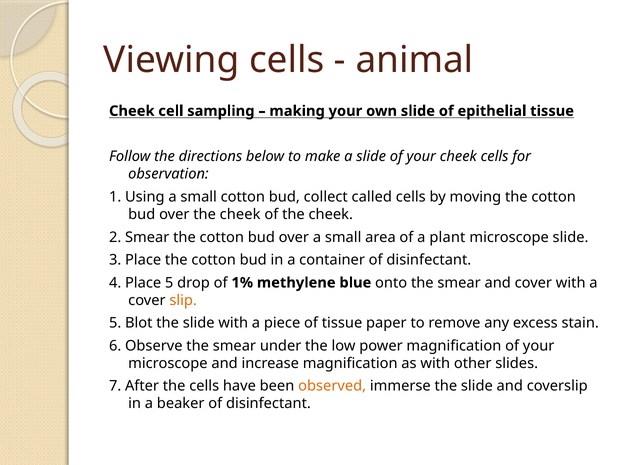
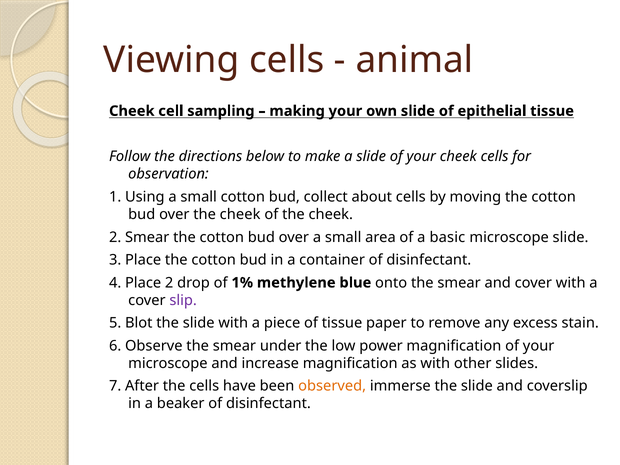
called: called -> about (372, 197)
plant: plant -> basic (447, 237)
Place 5: 5 -> 2 (169, 283)
slip colour: orange -> purple (183, 300)
